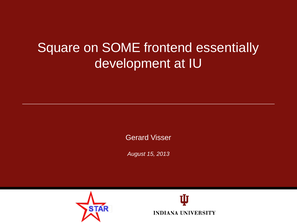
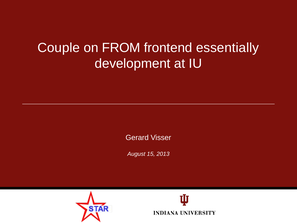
Square: Square -> Couple (59, 48)
SOME: SOME -> FROM (121, 48)
